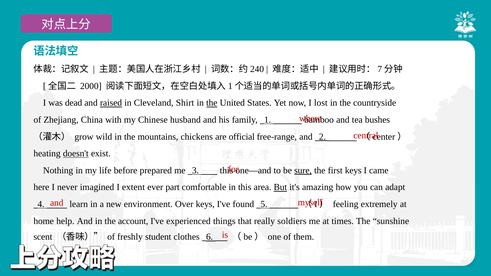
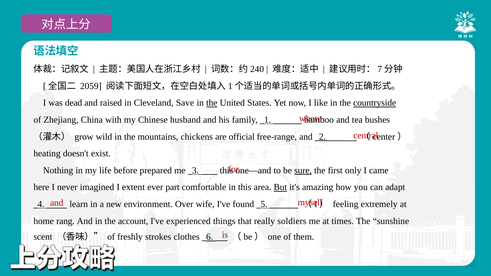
2000: 2000 -> 2059 (91, 86)
raised underline: present -> none (111, 103)
Shirt: Shirt -> Save (185, 103)
lost: lost -> like (321, 103)
countryside underline: none -> present (375, 103)
doesn't underline: present -> none (76, 154)
first keys: keys -> only (353, 171)
Over keys: keys -> wife (205, 204)
help: help -> rang (65, 221)
student: student -> strokes (158, 237)
